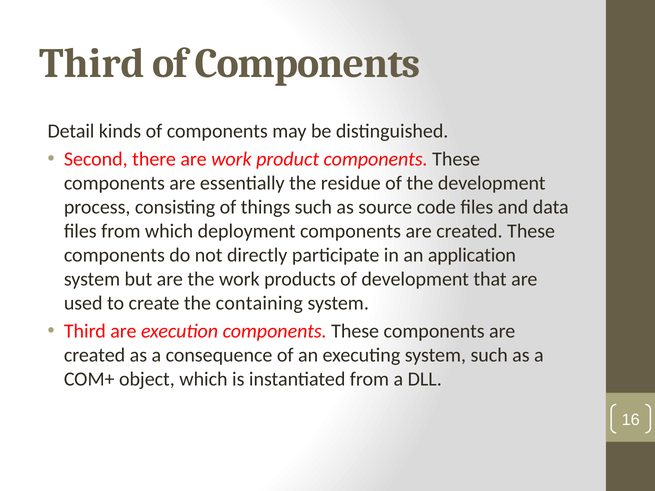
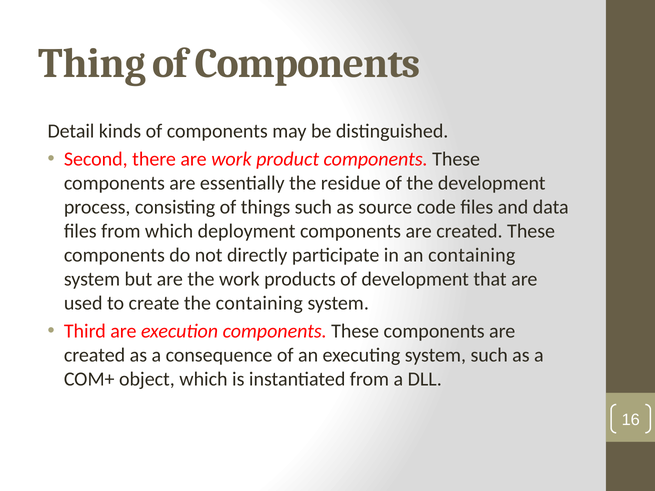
Third: Third -> Thing (92, 64)
an application: application -> containing (472, 255)
